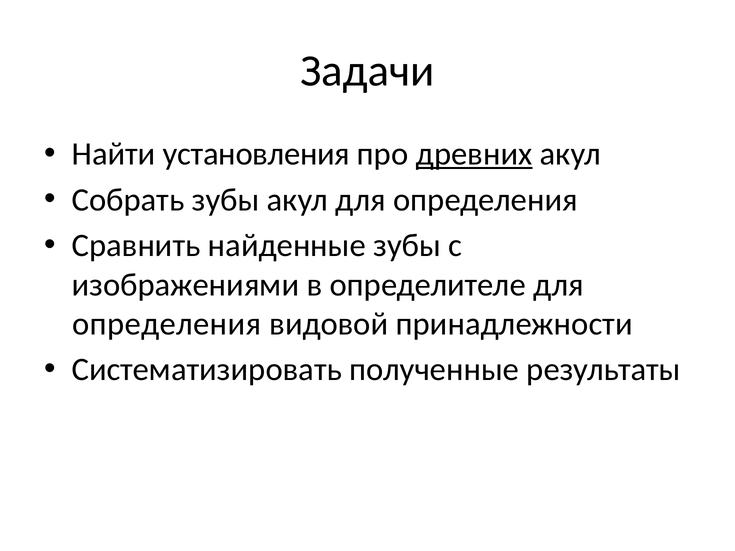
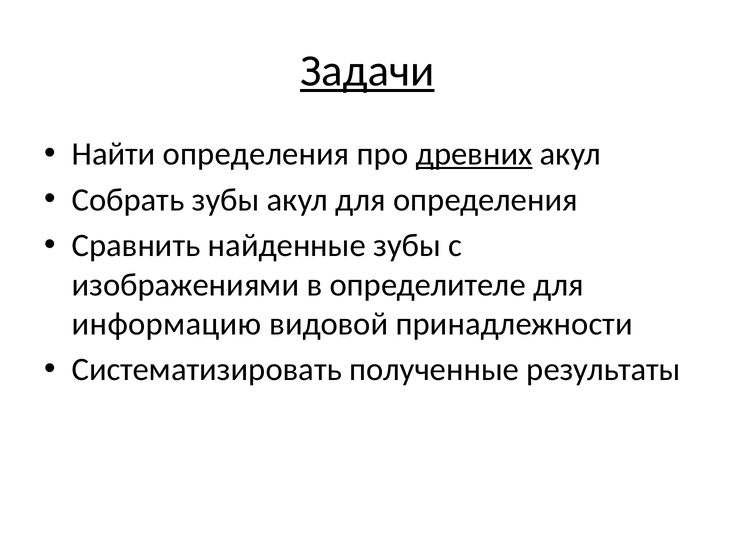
Задачи underline: none -> present (367, 71)
Найти установления: установления -> определения (256, 154)
определения: определения -> информацию (167, 324)
